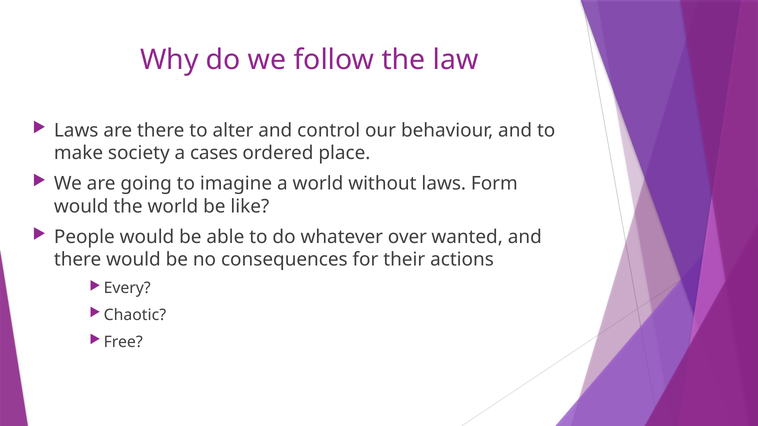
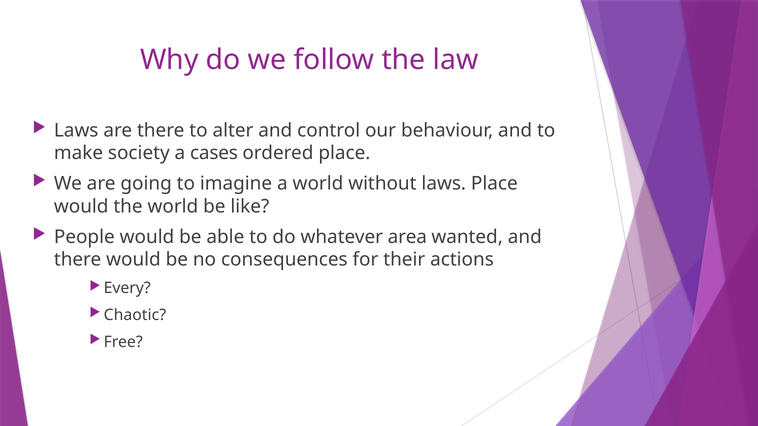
laws Form: Form -> Place (494, 184)
over: over -> area (407, 237)
